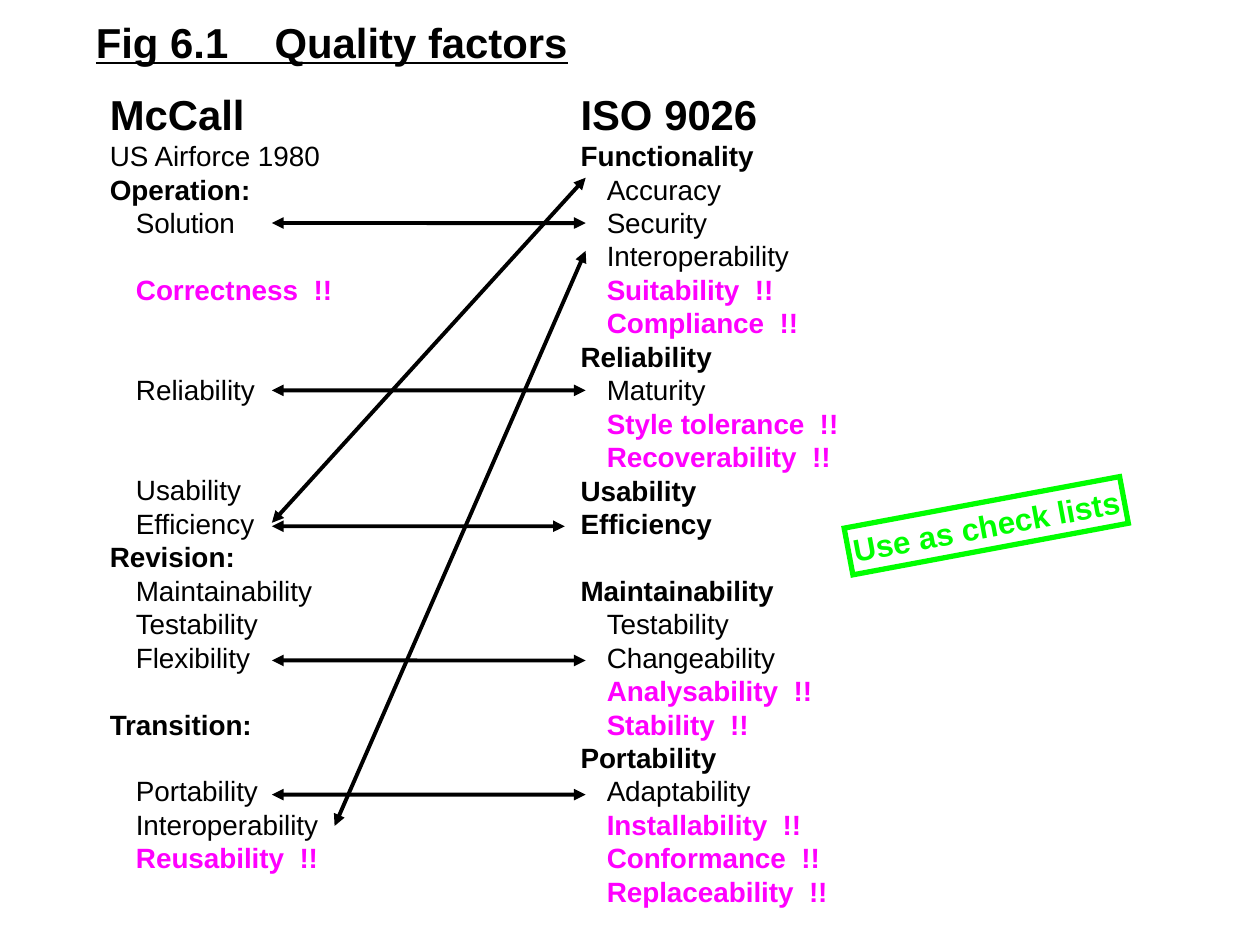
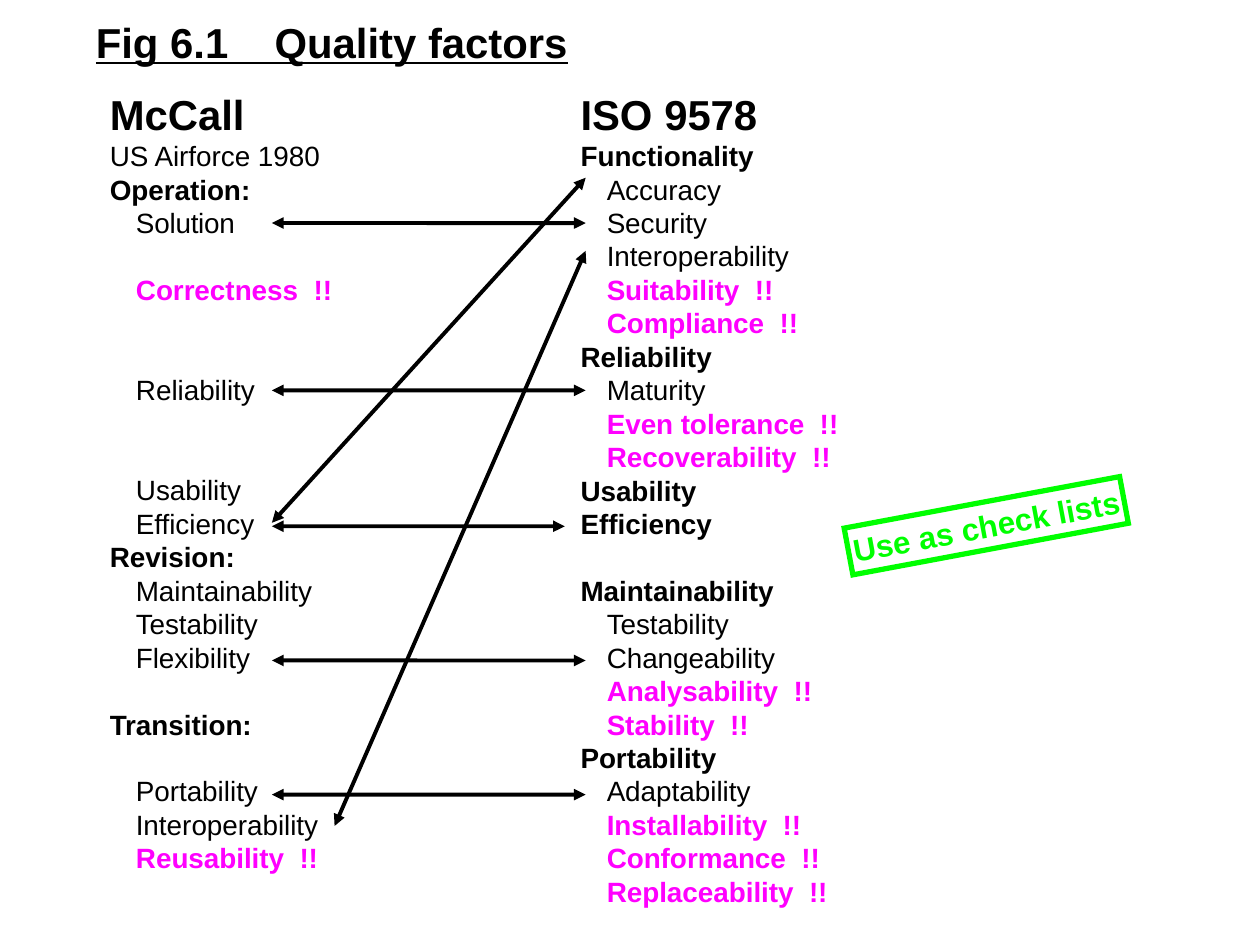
9026: 9026 -> 9578 (711, 117)
Style: Style -> Even (640, 425)
